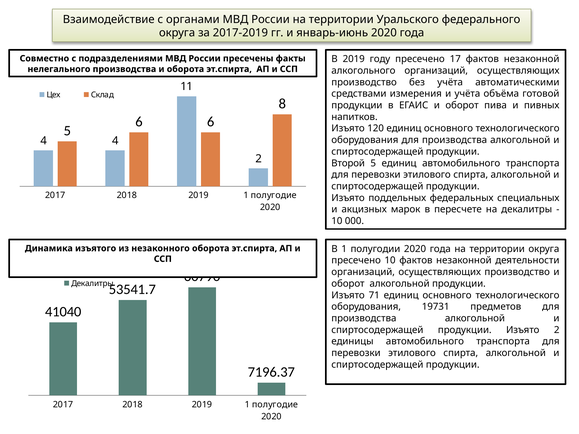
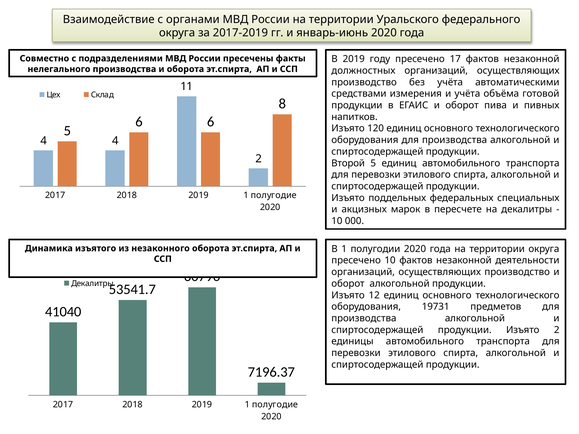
алкогольного: алкогольного -> должностных (363, 71)
71: 71 -> 12 (374, 295)
